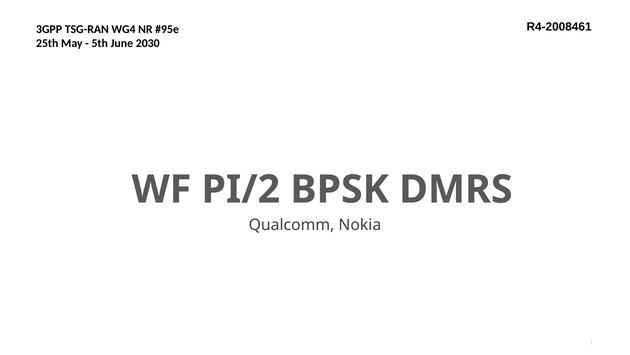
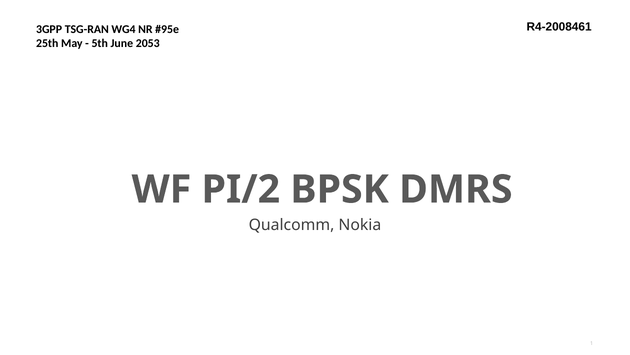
2030: 2030 -> 2053 (148, 43)
